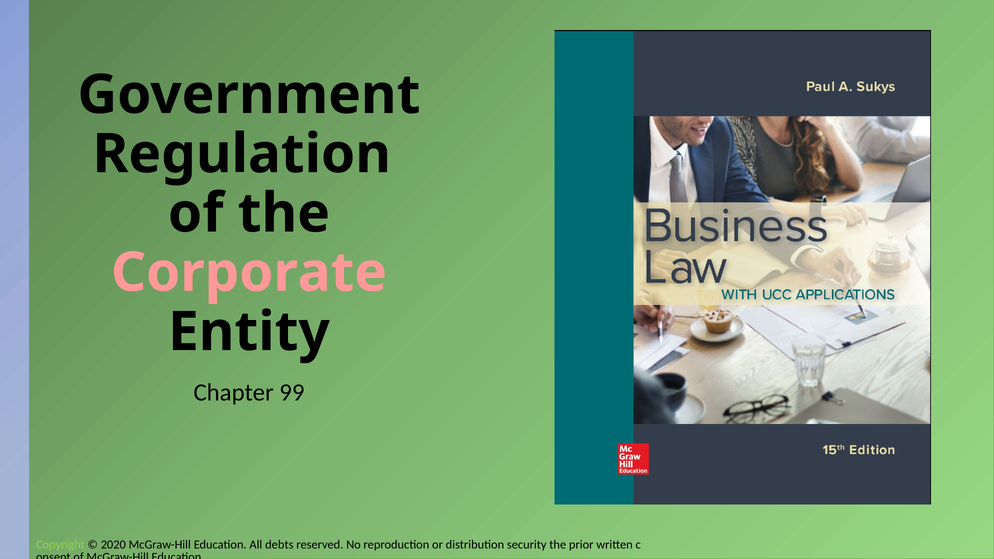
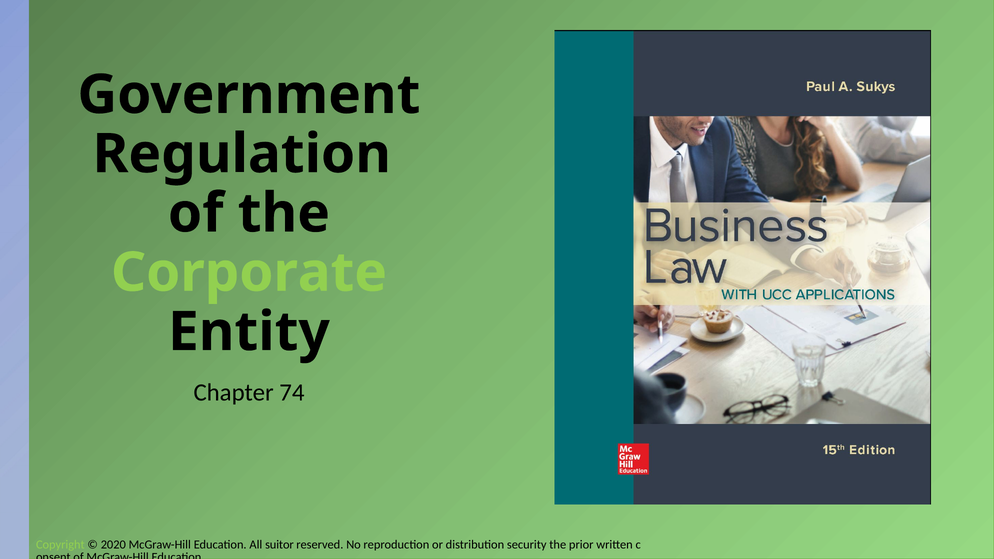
Corporate colour: pink -> light green (249, 273)
99: 99 -> 74 (292, 393)
debts: debts -> suitor (279, 545)
